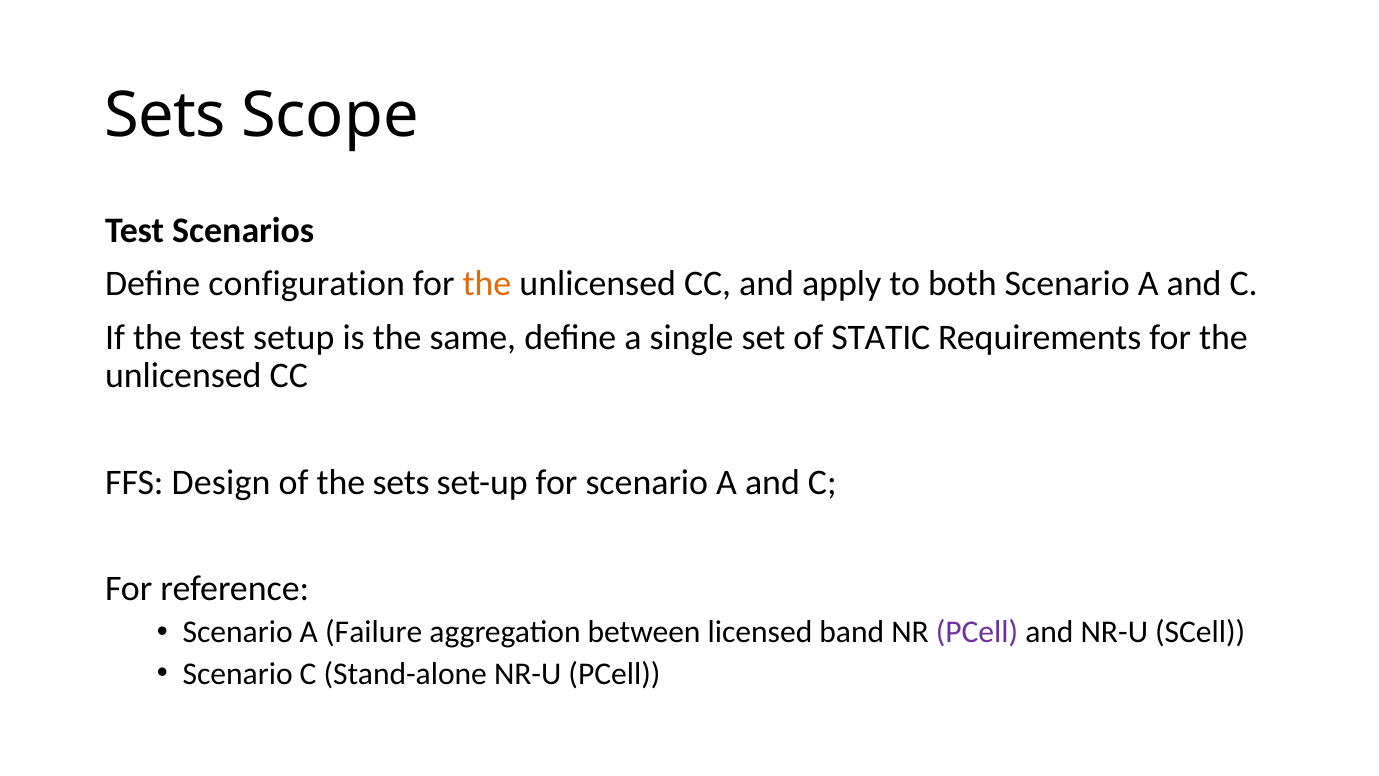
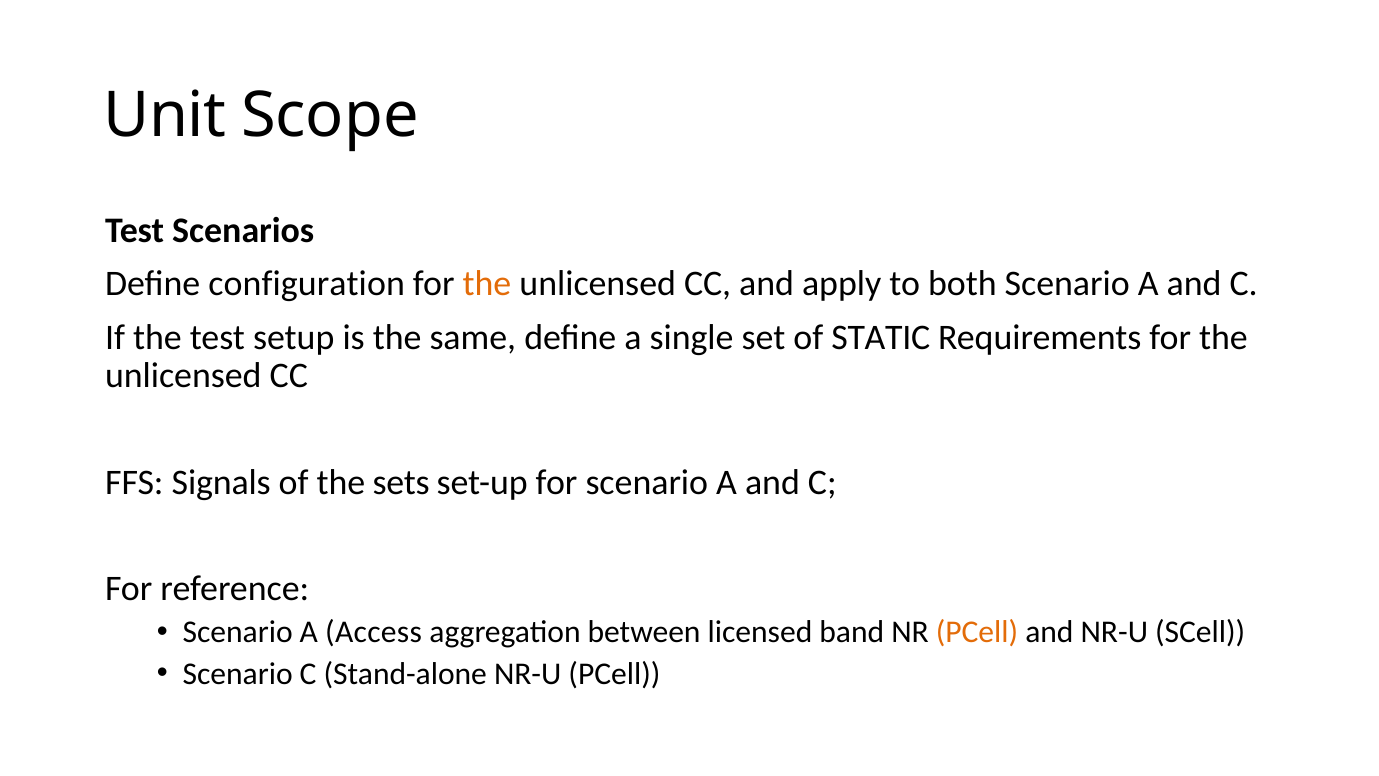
Sets: Sets -> Unit (165, 116)
Design: Design -> Signals (221, 482)
Failure: Failure -> Access (374, 632)
PCell colour: purple -> orange (977, 632)
